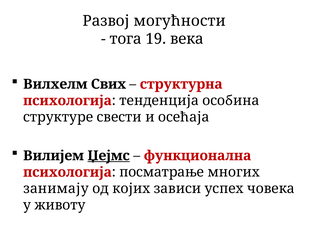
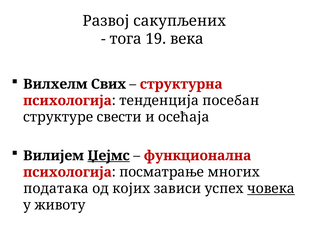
могућности: могућности -> сакупљених (180, 21)
особина: особина -> посебан (231, 101)
занимају: занимају -> података (56, 188)
човека underline: none -> present (271, 188)
